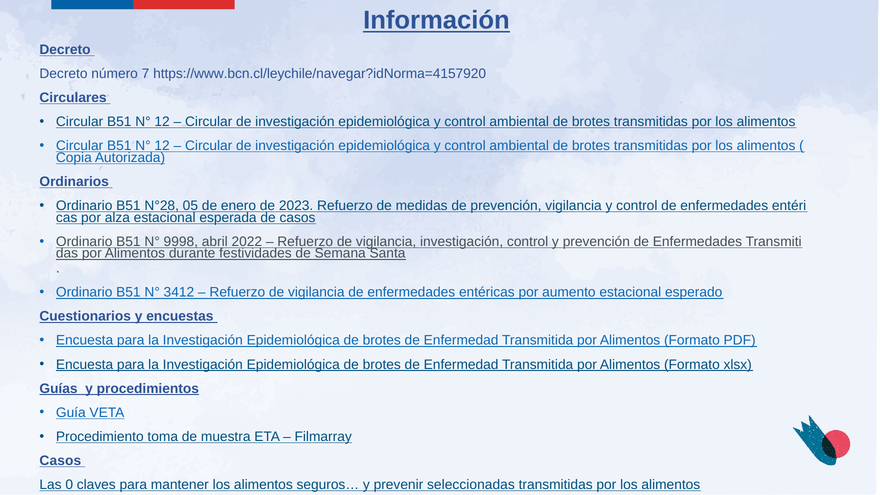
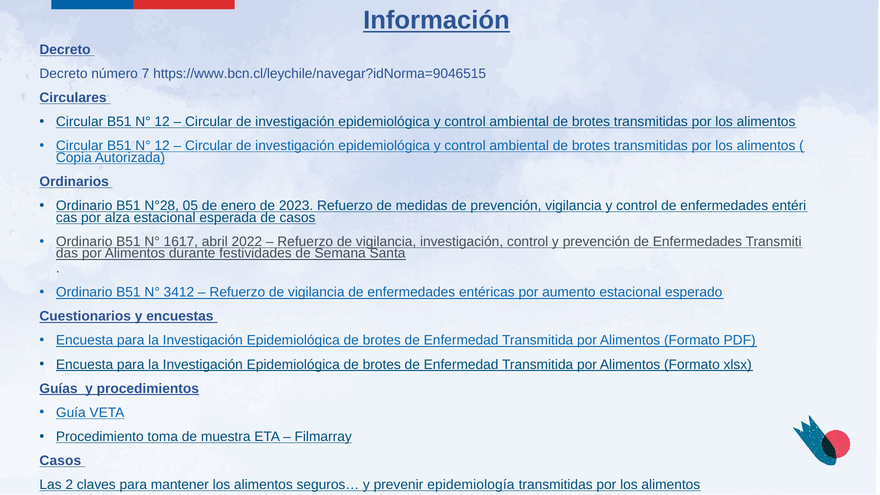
https://www.bcn.cl/leychile/navegar?idNorma=4157920: https://www.bcn.cl/leychile/navegar?idNorma=4157920 -> https://www.bcn.cl/leychile/navegar?idNorma=9046515 (320, 74)
9998: 9998 -> 1617 (181, 242)
0: 0 -> 2 (69, 485)
seleccionadas: seleccionadas -> epidemiología (471, 485)
